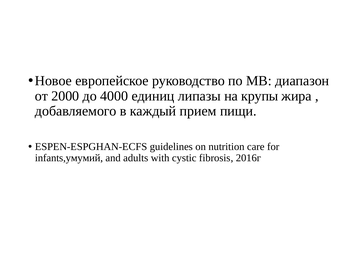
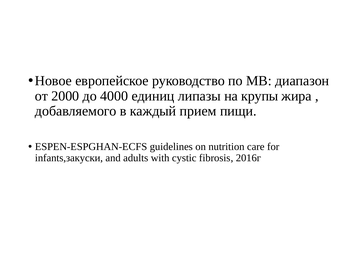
infants,умумий: infants,умумий -> infants,закуски (69, 158)
